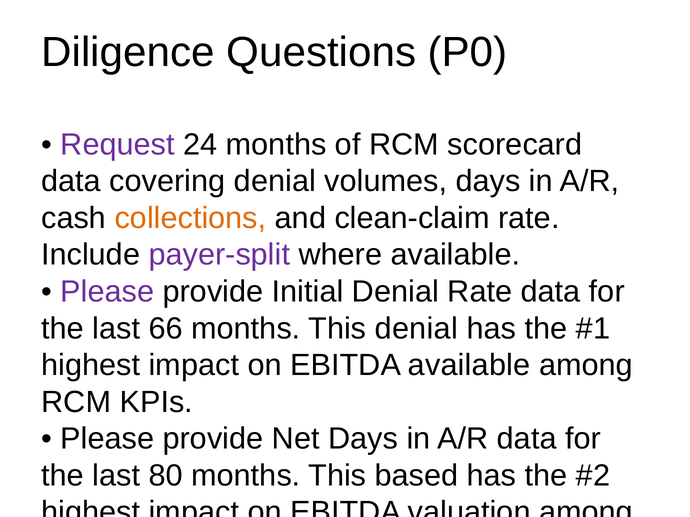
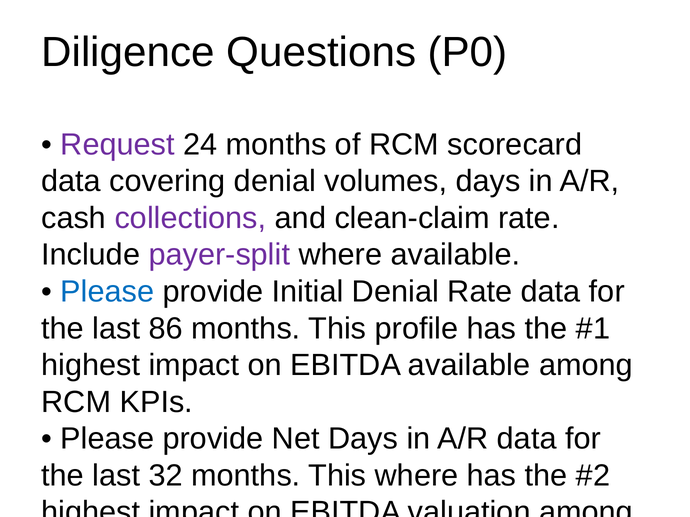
collections colour: orange -> purple (190, 218)
Please colour: purple -> blue (107, 292)
66: 66 -> 86 (166, 329)
This denial: denial -> profile (417, 329)
80: 80 -> 32 (166, 476)
This based: based -> where (417, 476)
